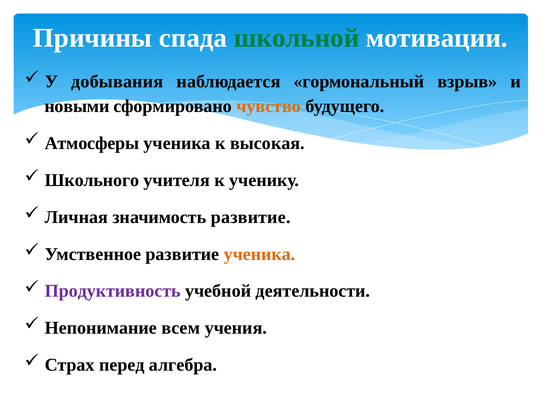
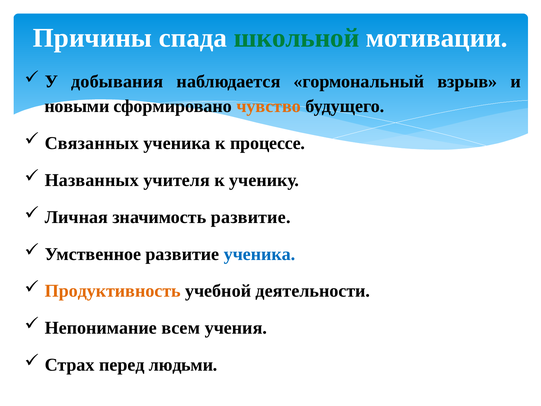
Атмосферы: Атмосферы -> Связанных (92, 143)
высокая: высокая -> процессе (268, 143)
Школьного: Школьного -> Названных (92, 180)
ученика colour: orange -> blue (260, 254)
Продуктивность colour: purple -> orange (113, 291)
алгебра: алгебра -> людьми (183, 365)
